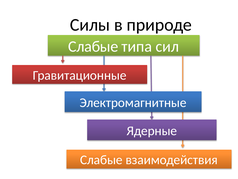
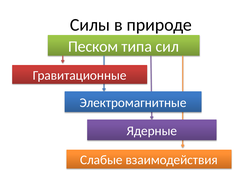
Слабые: Слабые -> Песком (93, 46)
